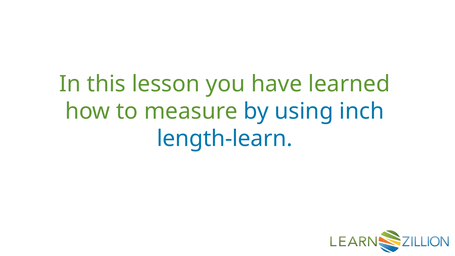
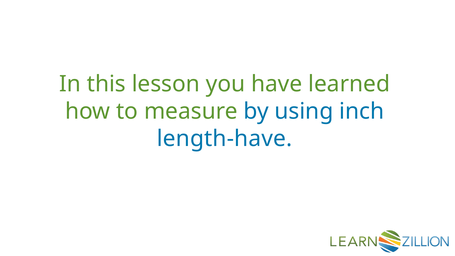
length-learn: length-learn -> length-have (225, 139)
